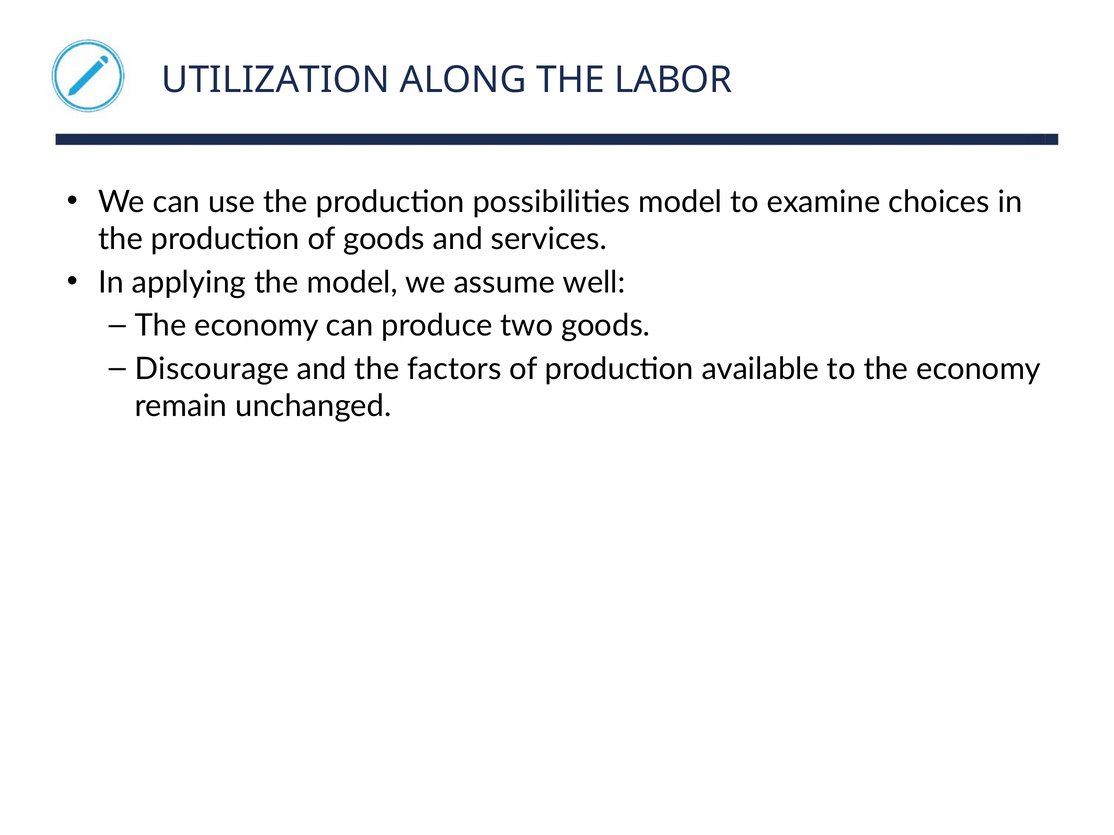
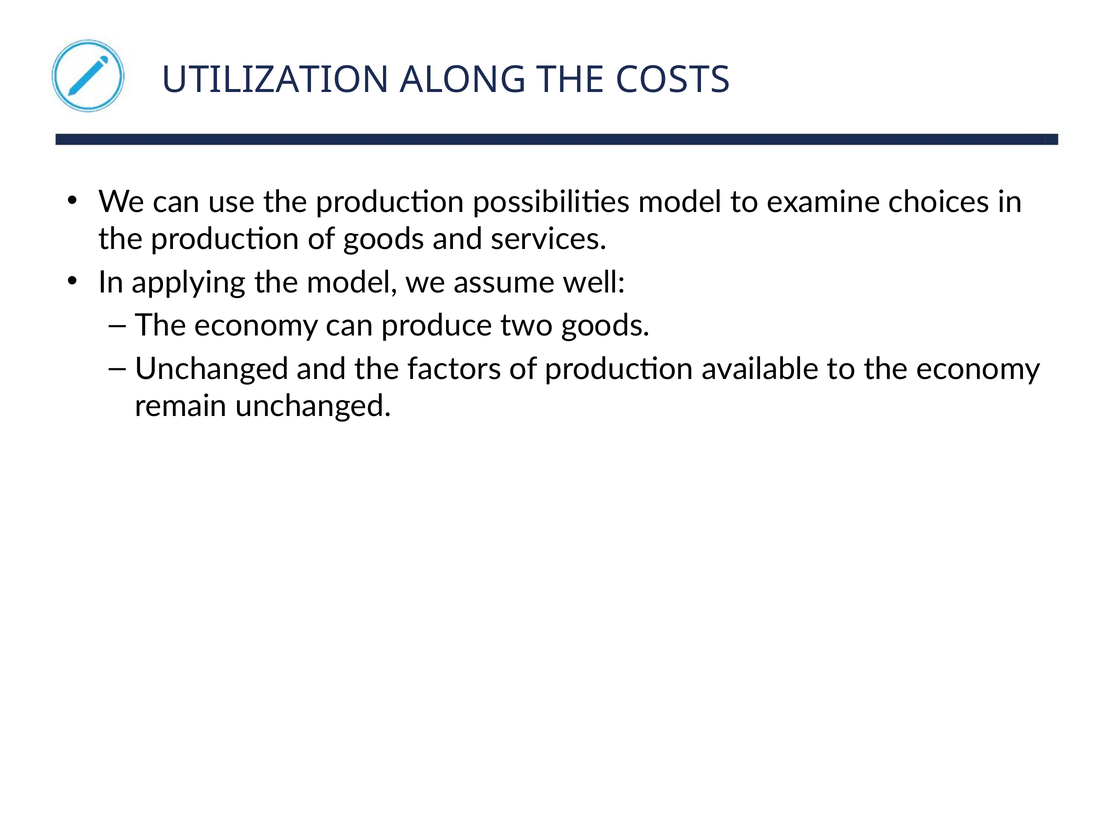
LABOR: LABOR -> COSTS (673, 80)
Discourage: Discourage -> Unchanged (212, 369)
